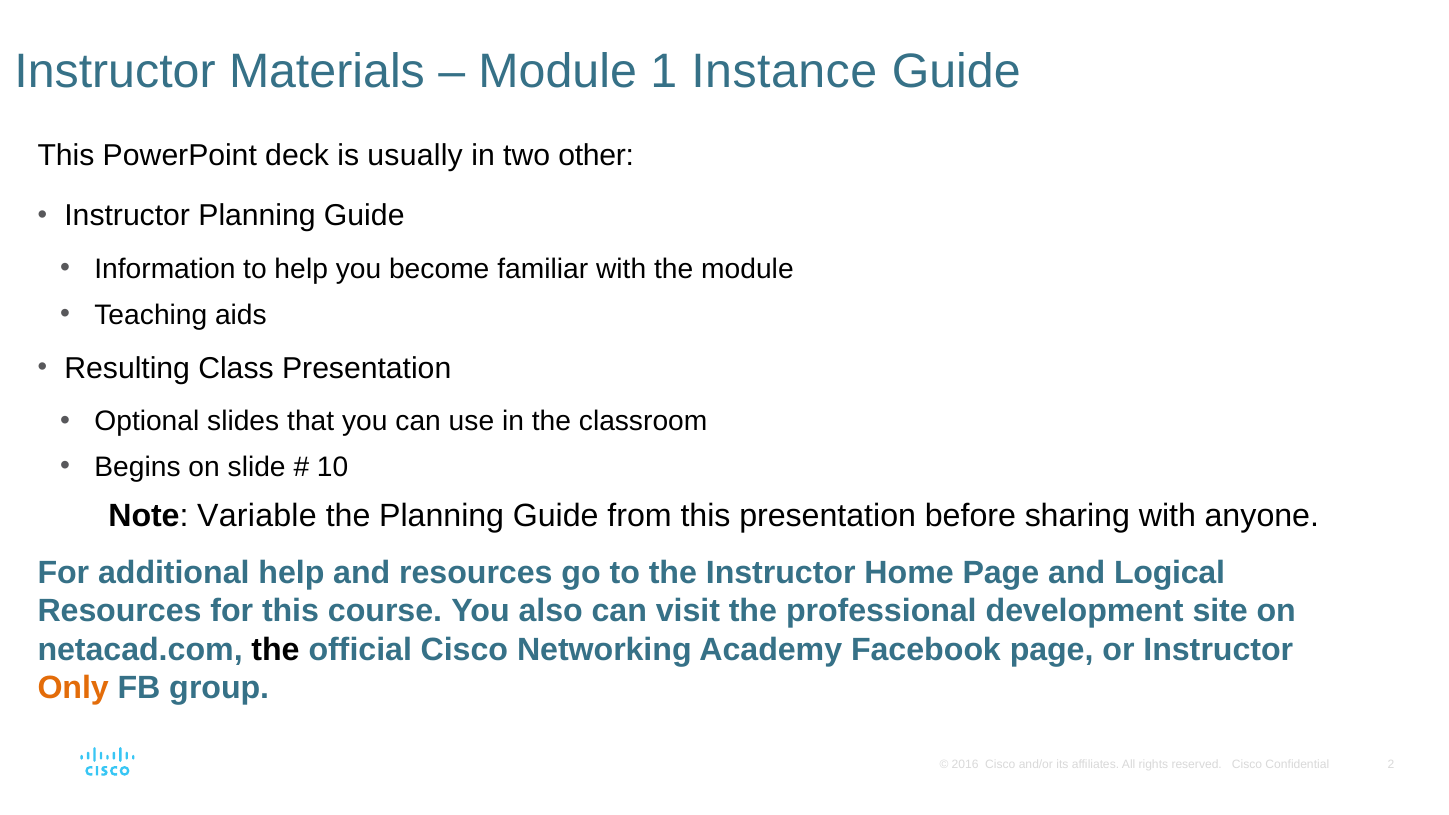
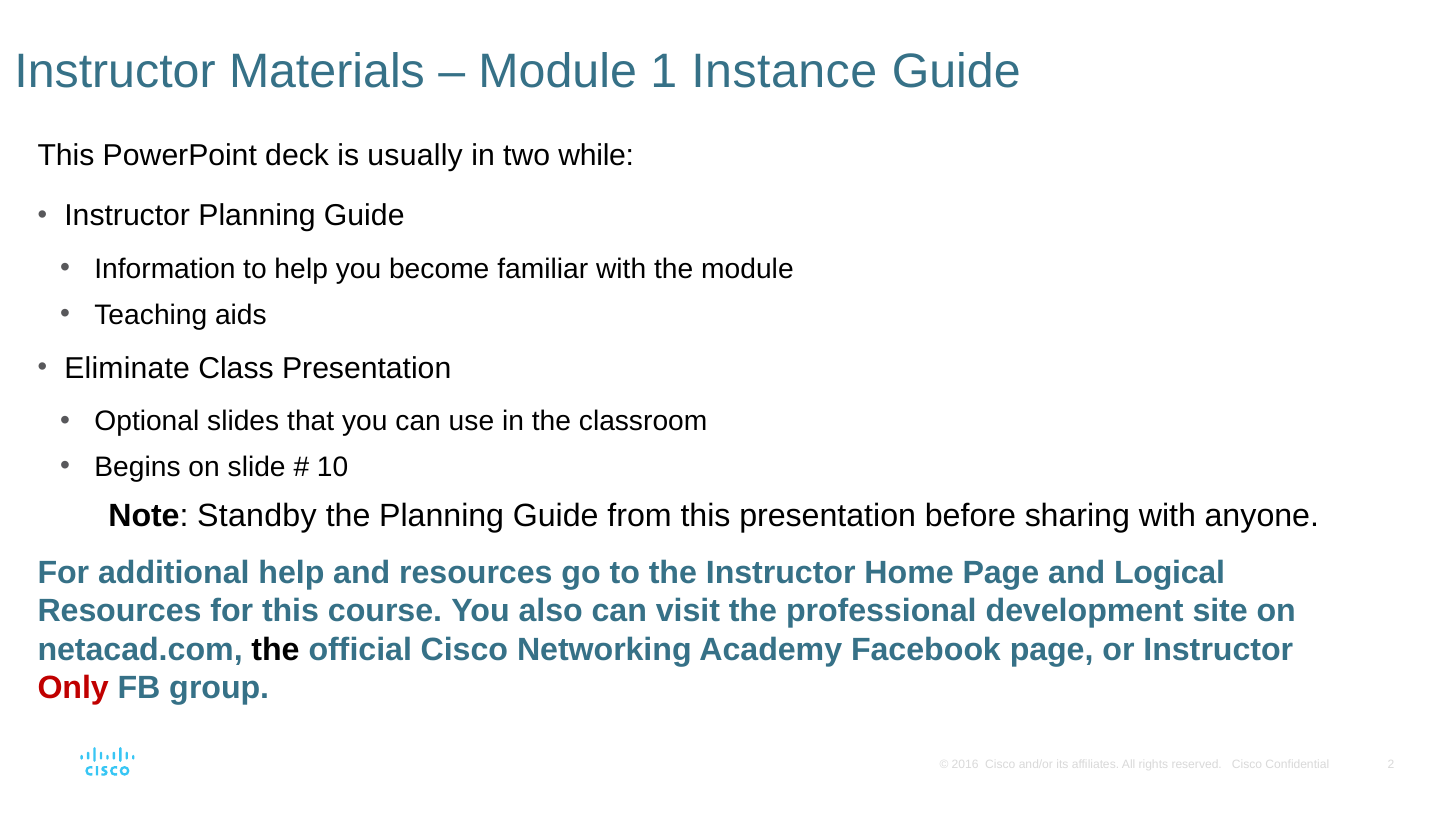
other: other -> while (596, 156)
Resulting: Resulting -> Eliminate (127, 368)
Variable: Variable -> Standby (257, 516)
Only colour: orange -> red (73, 688)
